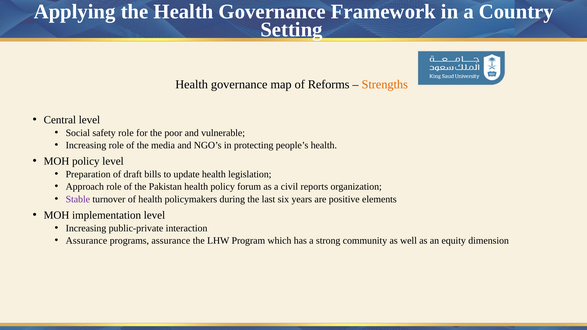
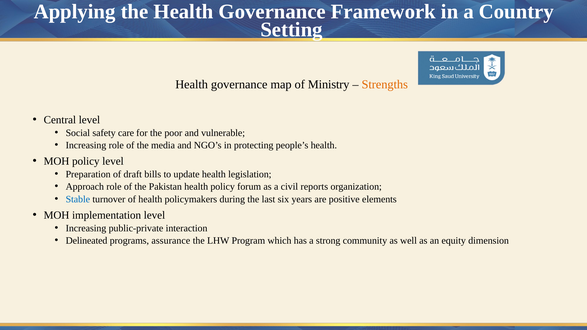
Reforms: Reforms -> Ministry (329, 85)
safety role: role -> care (126, 133)
Stable colour: purple -> blue (78, 199)
Assurance: Assurance -> Delineated (87, 241)
